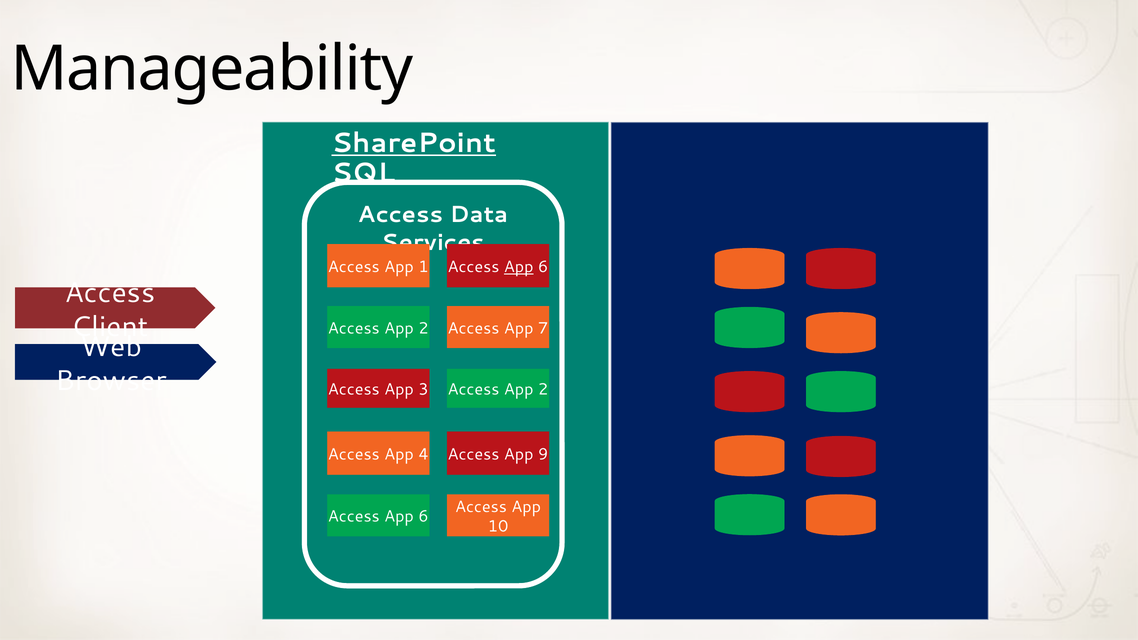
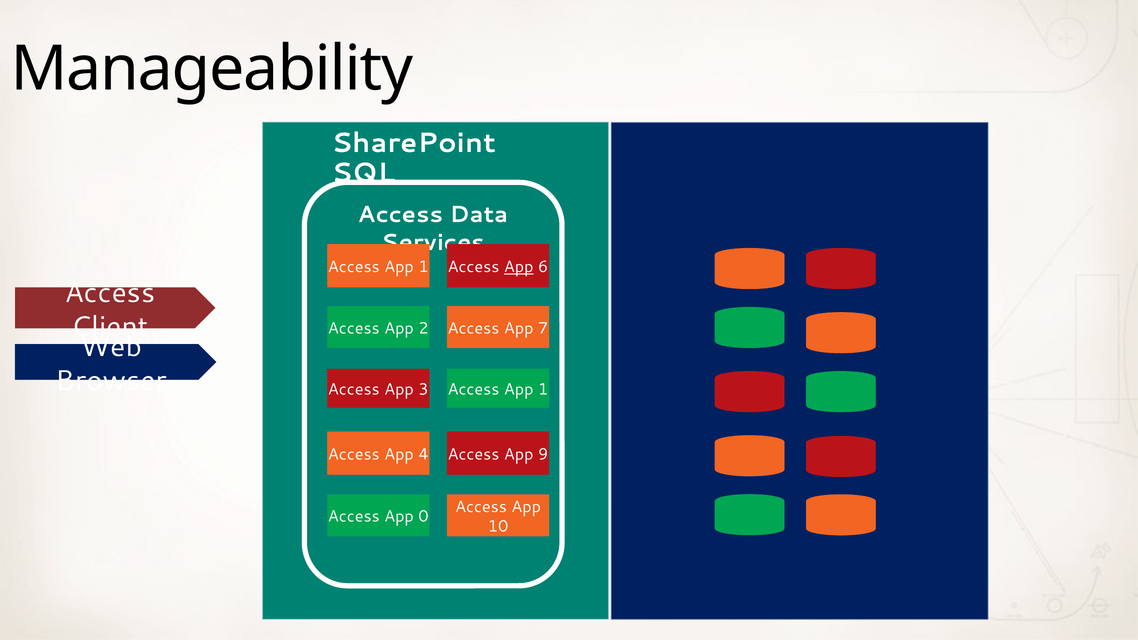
SharePoint underline: present -> none (414, 143)
2: 2 -> 1 (543, 390)
6: 6 -> 0 (423, 516)
